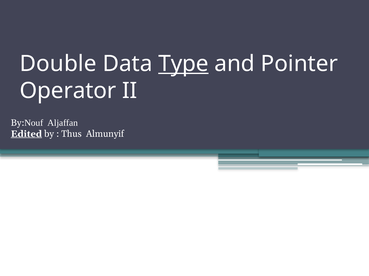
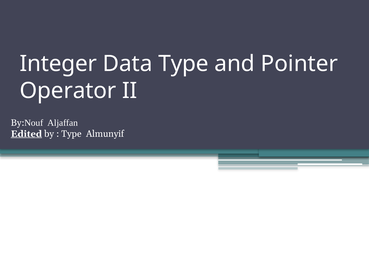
Double: Double -> Integer (58, 64)
Type underline: present -> none (184, 64)
Thus: Thus -> Type (71, 134)
